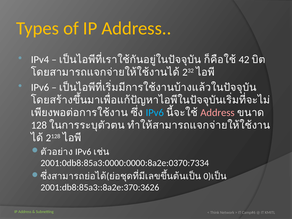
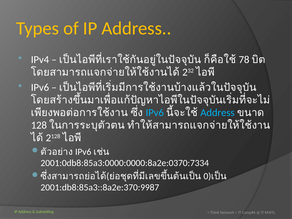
42: 42 -> 78 (244, 60)
Address colour: pink -> light blue (217, 113)
2001:db8:85a3::8a2e:370:3626: 2001:db8:85a3::8a2e:370:3626 -> 2001:db8:85a3::8a2e:370:9987 (100, 188)
